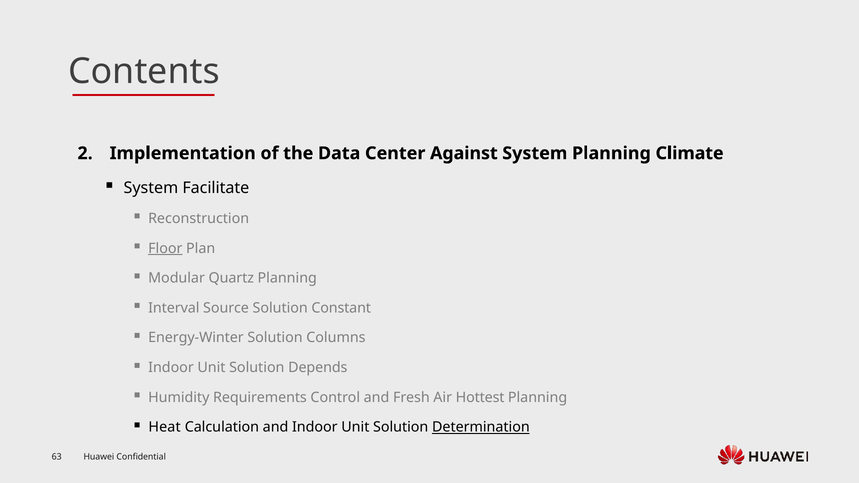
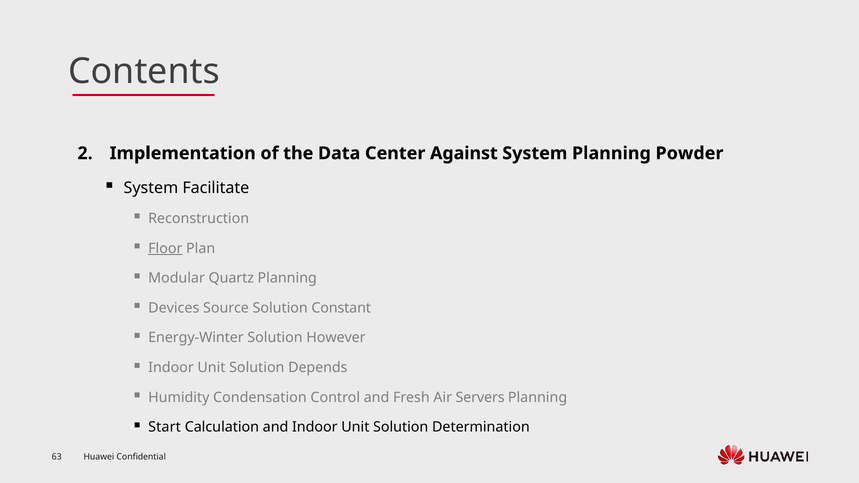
Climate: Climate -> Powder (689, 153)
Interval: Interval -> Devices (174, 308)
Columns: Columns -> However (336, 338)
Requirements: Requirements -> Condensation (260, 398)
Hottest: Hottest -> Servers (480, 398)
Heat: Heat -> Start (165, 427)
Determination underline: present -> none (481, 427)
